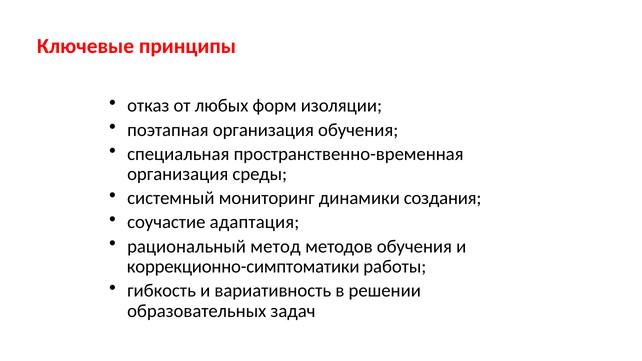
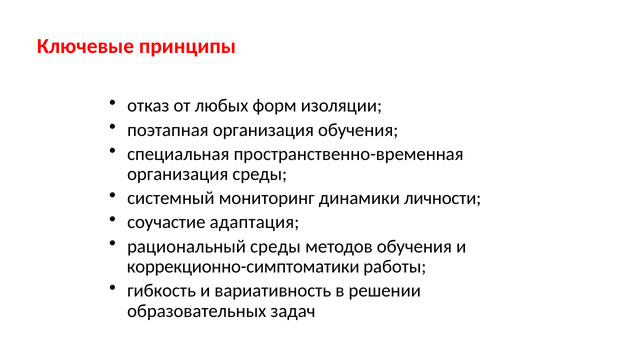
создания: создания -> личности (443, 198)
рациональный метод: метод -> среды (275, 246)
